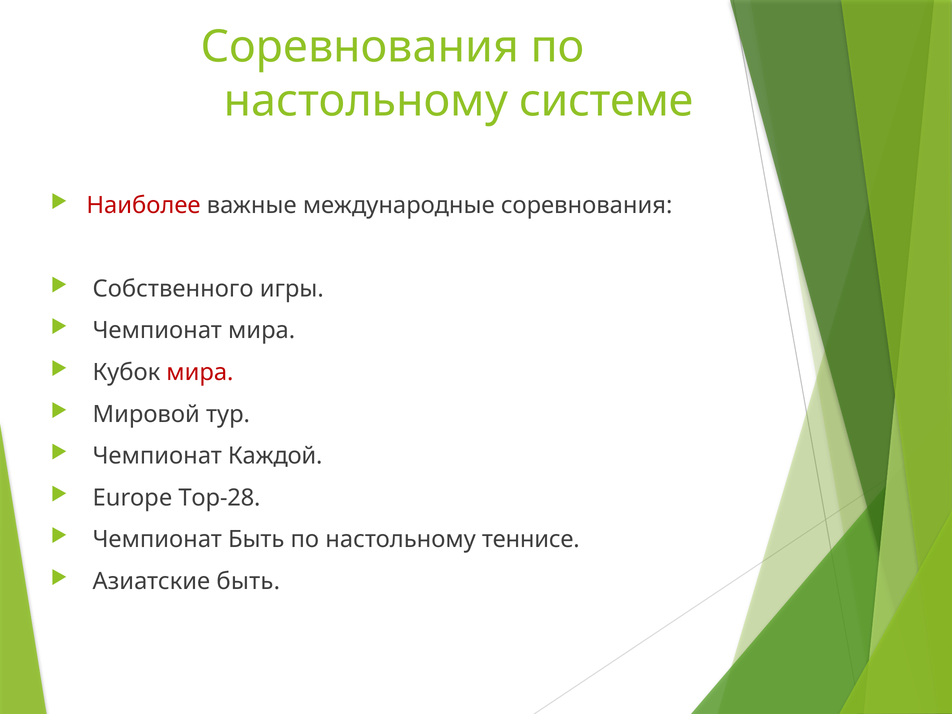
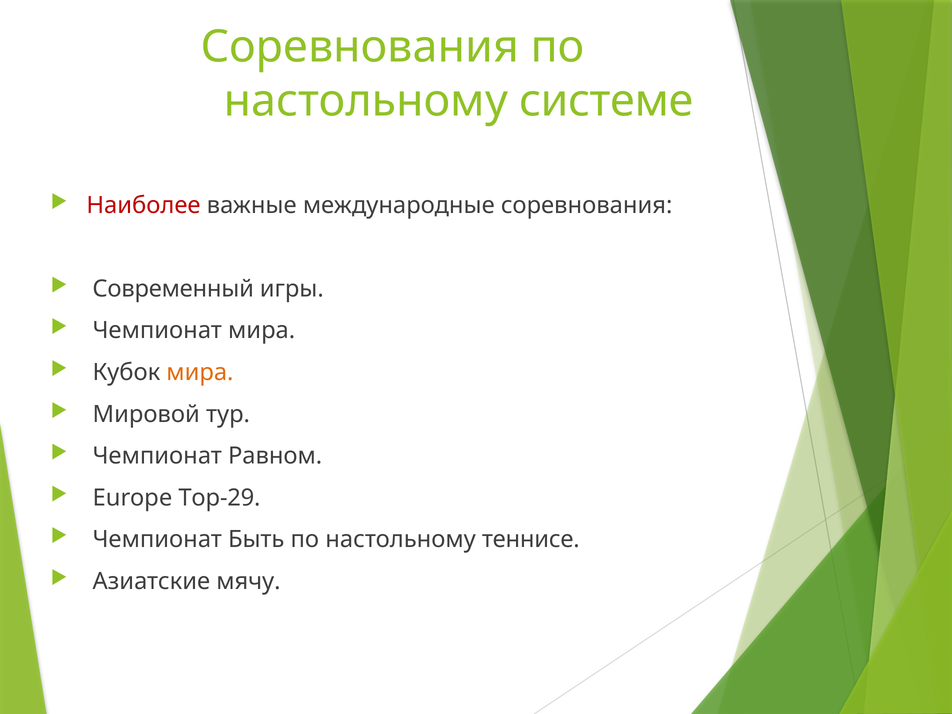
Собственного: Собственного -> Современный (173, 289)
мира colour: red -> orange (200, 372)
Каждой: Каждой -> Равном (275, 456)
Top-28: Top-28 -> Top-29 (219, 498)
Азиатские быть: быть -> мячу (248, 581)
